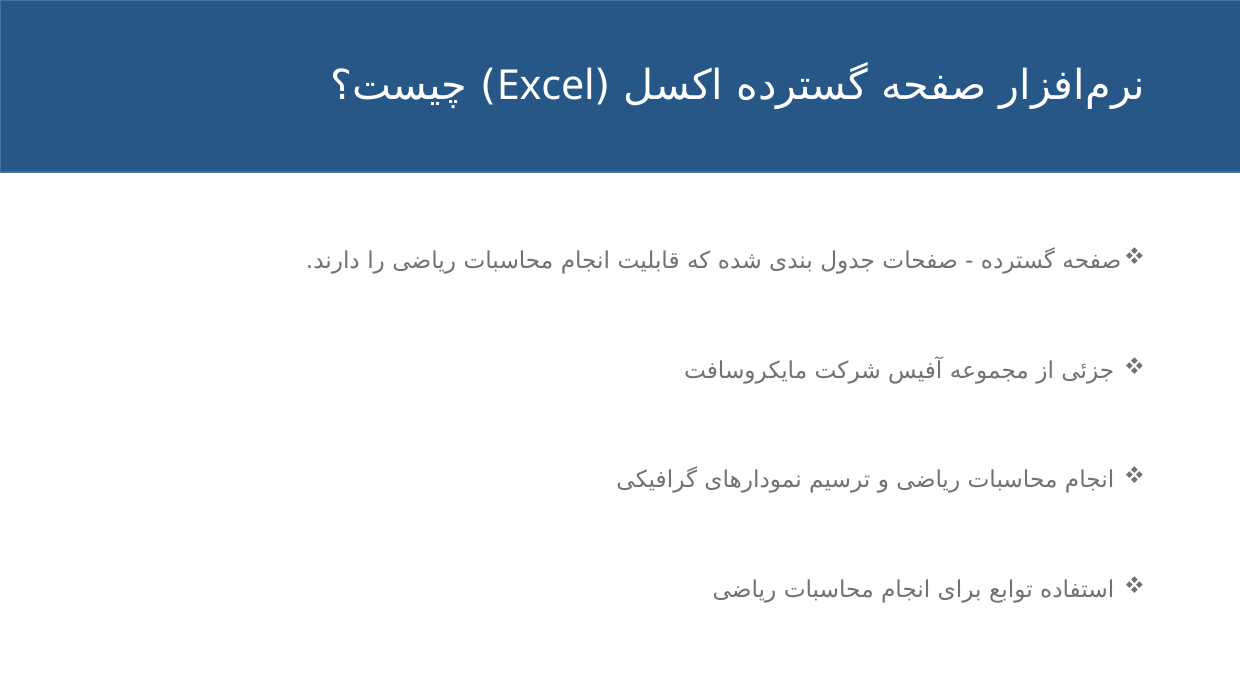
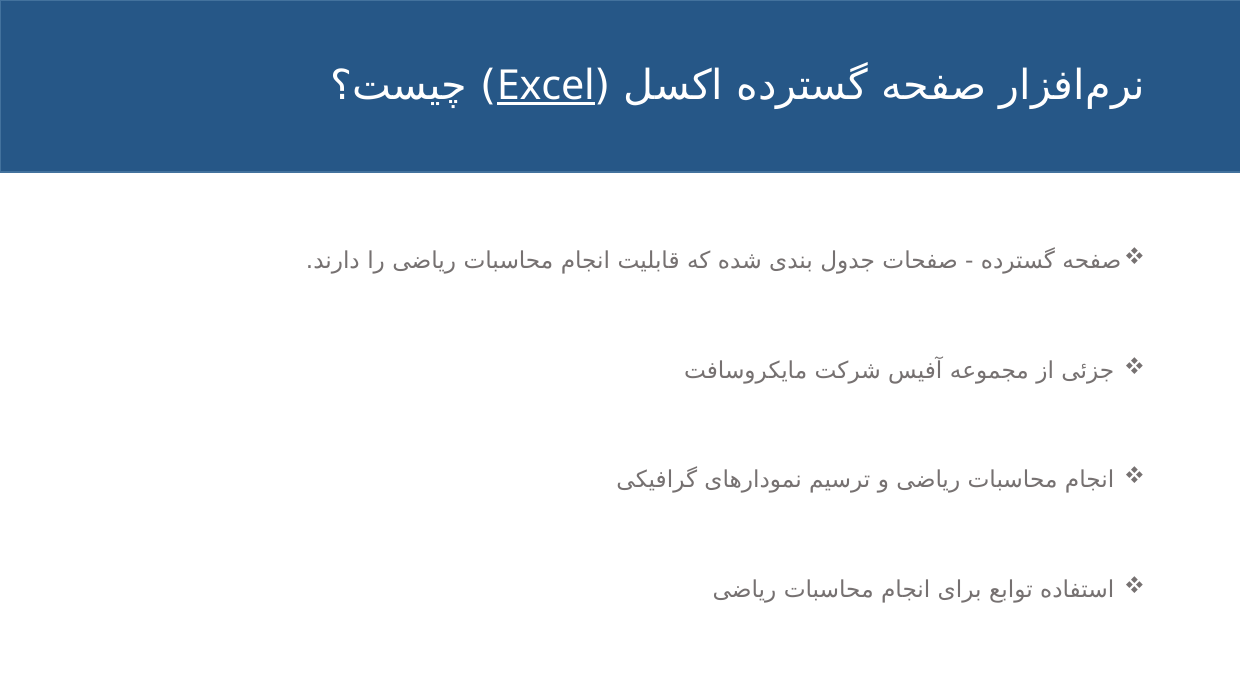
Excel underline: none -> present (546, 86)
